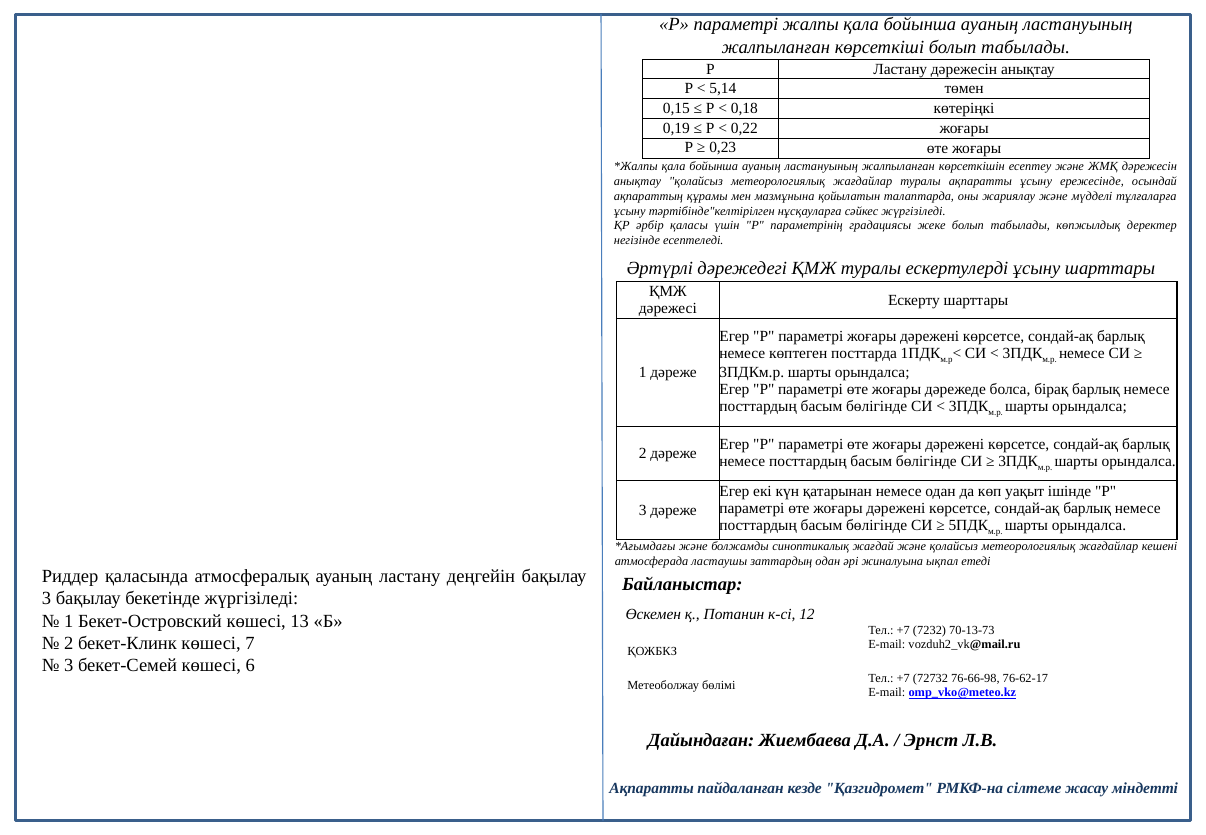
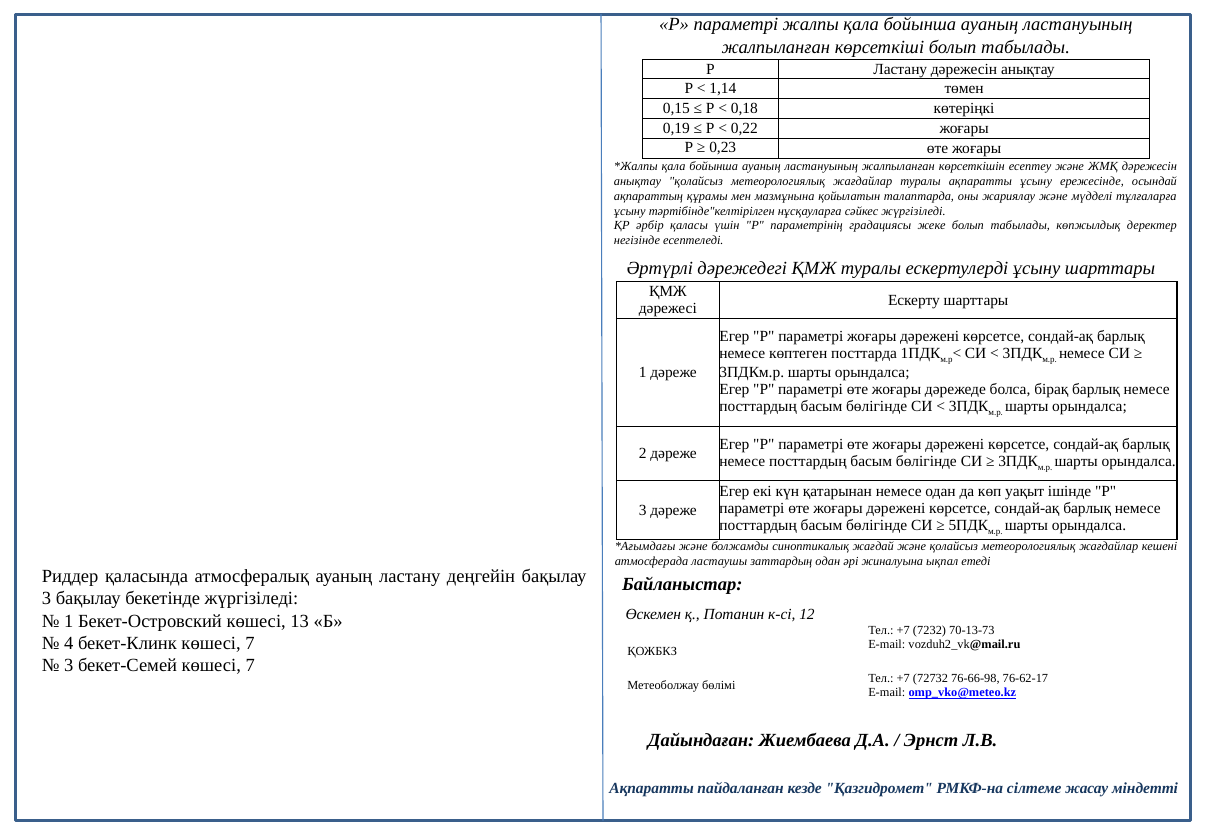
5,14: 5,14 -> 1,14 (723, 88)
2: 2 -> 4 (69, 643)
бекет-Семей көшесі 6: 6 -> 7 (250, 665)
